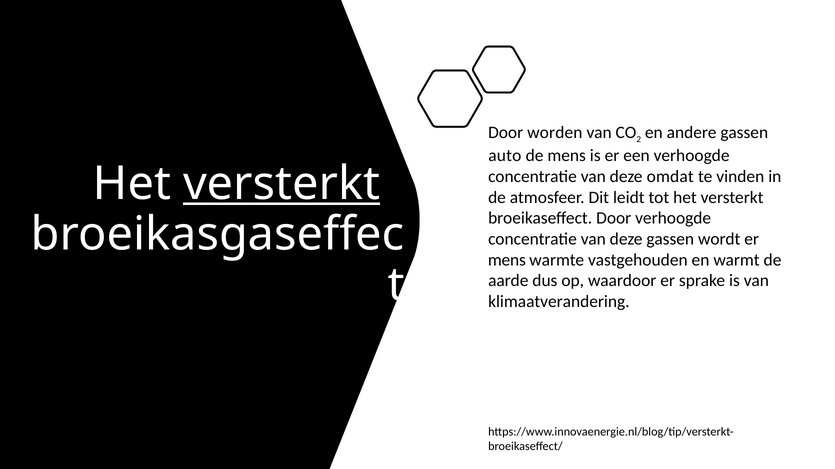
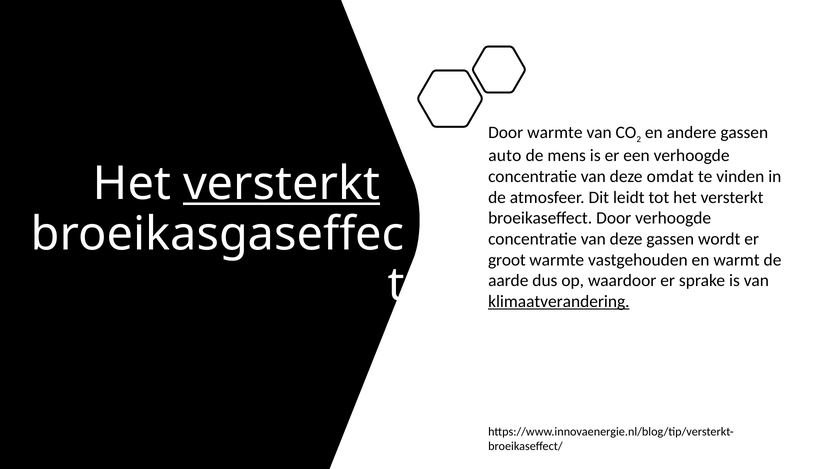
Door worden: worden -> warmte (555, 133)
mens: mens -> groot (507, 260)
klimaatverandering underline: none -> present (559, 302)
